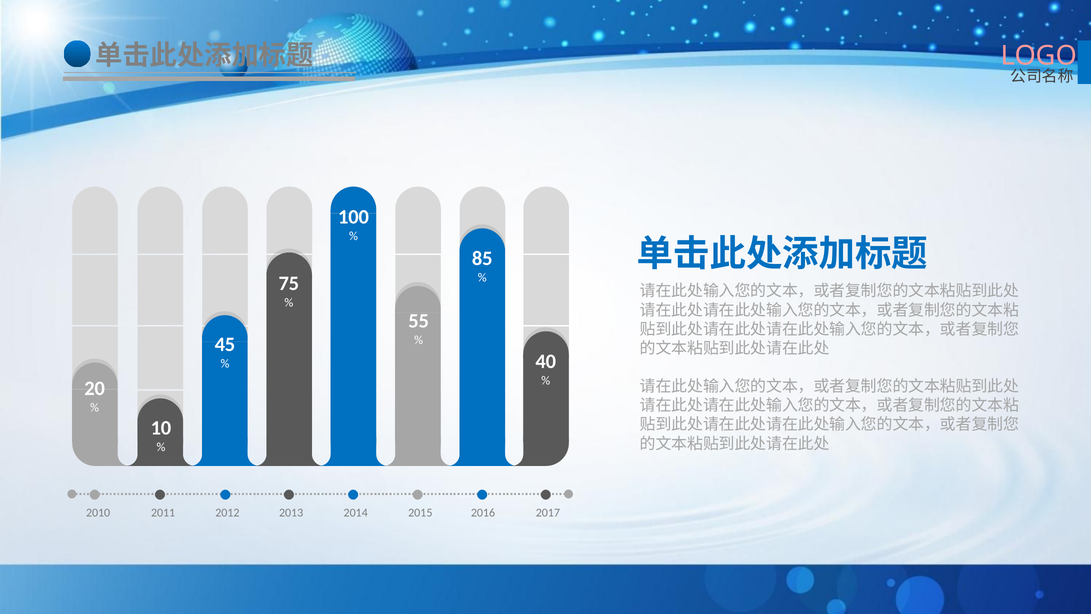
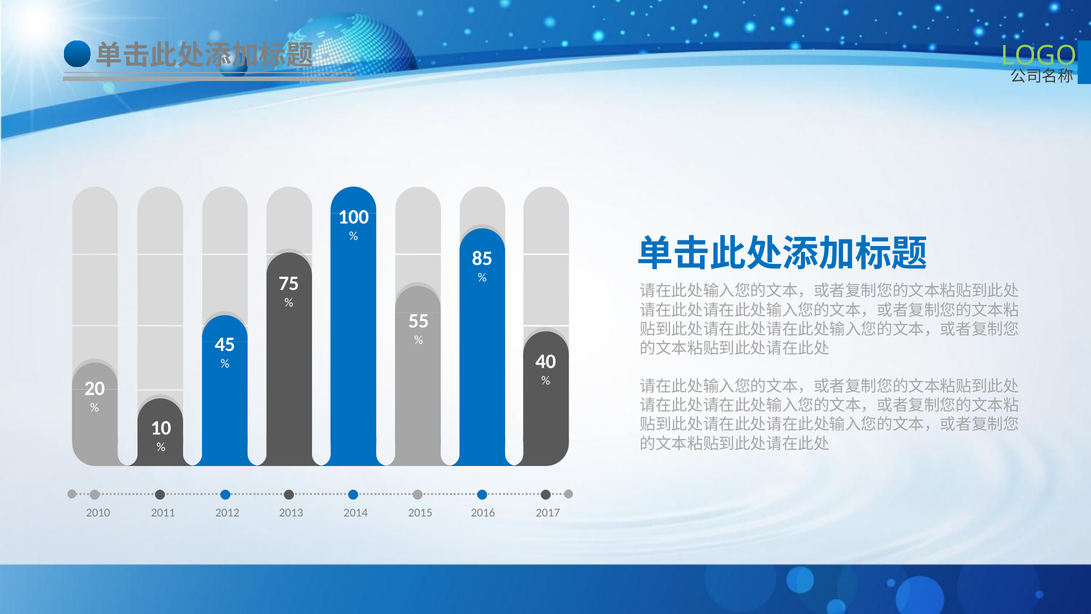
LOGO colour: pink -> light green (1039, 56)
